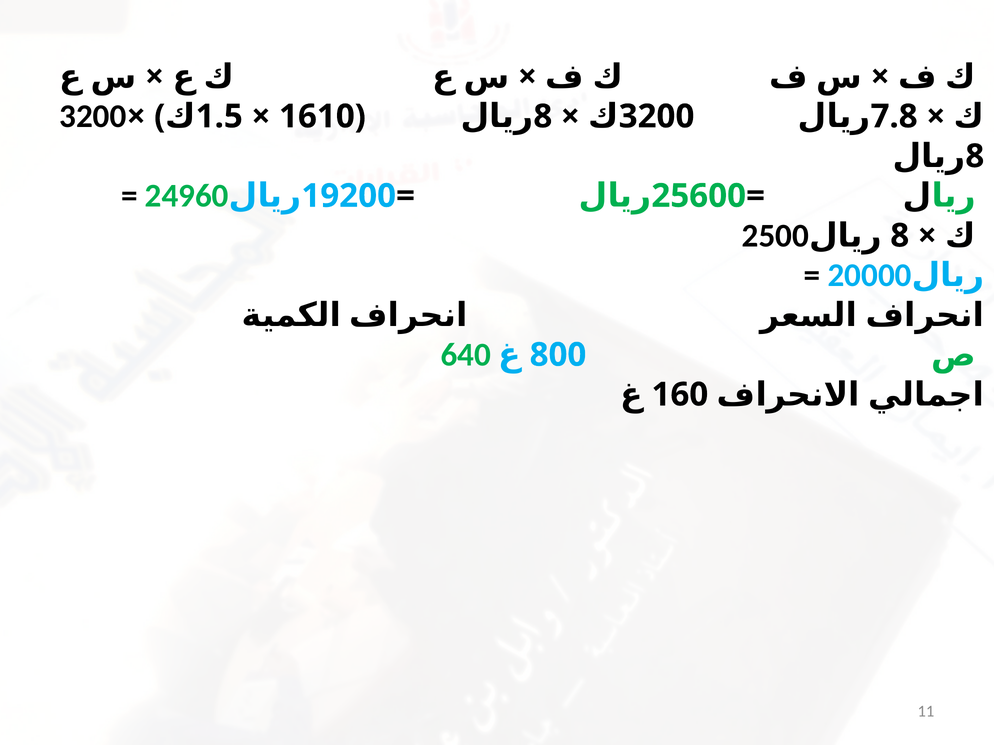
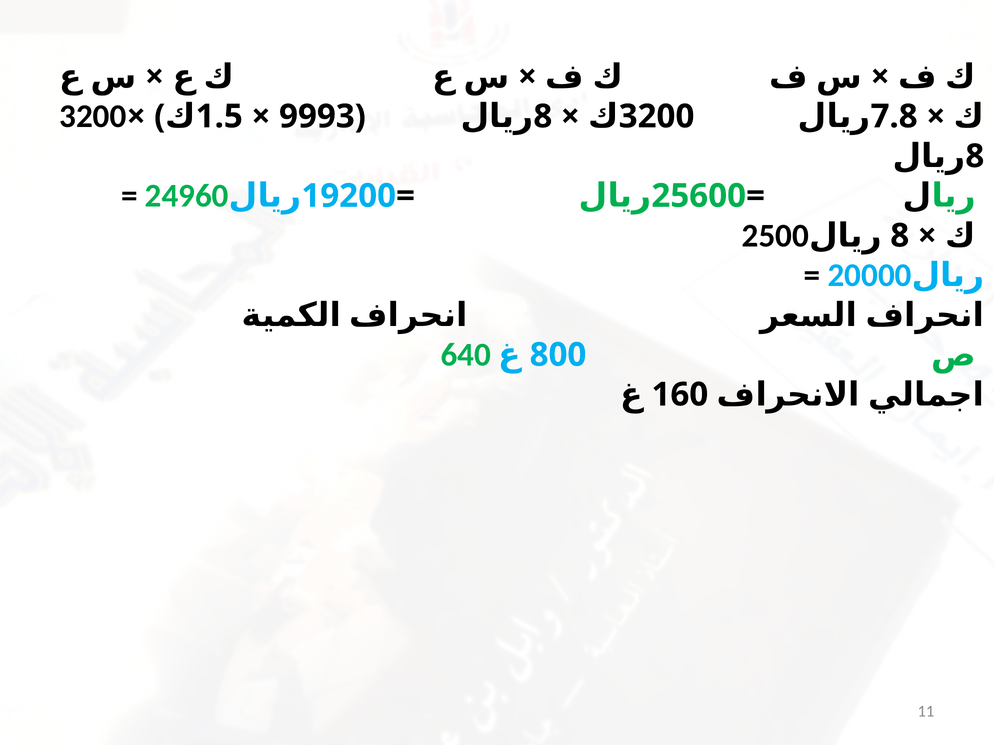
1610: 1610 -> 9993 (317, 117)
